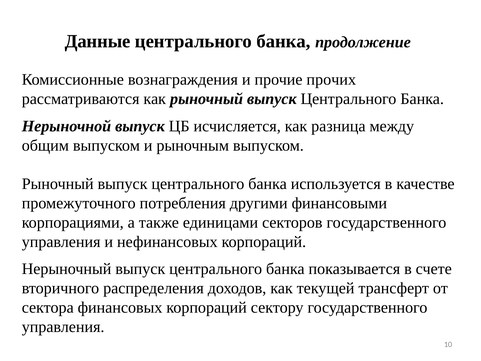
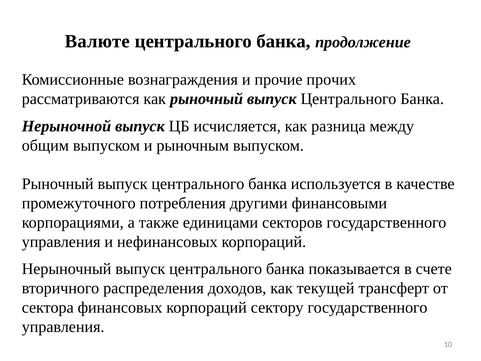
Данные: Данные -> Валюте (97, 41)
